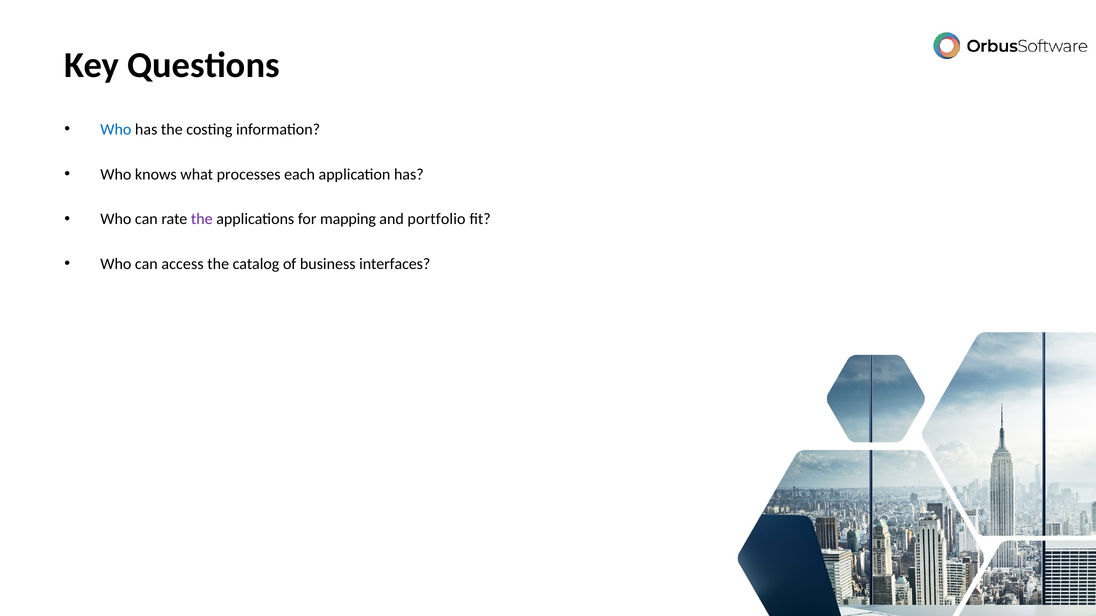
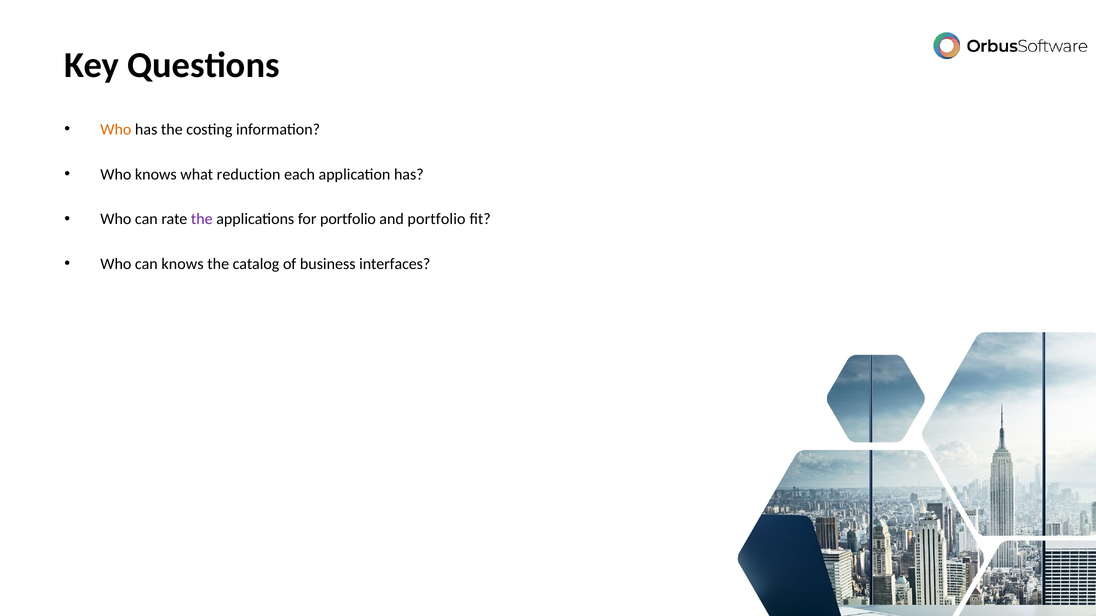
Who colour: blue -> orange (116, 130)
processes: processes -> reduction (249, 174)
for mapping: mapping -> portfolio (348, 219)
can access: access -> knows (183, 264)
